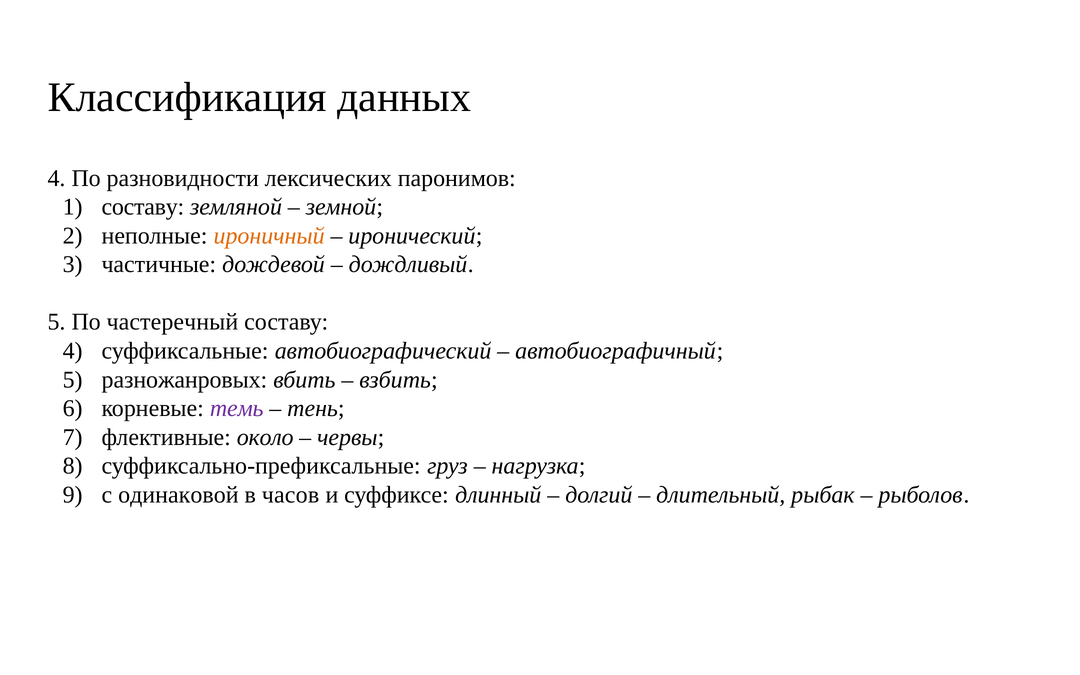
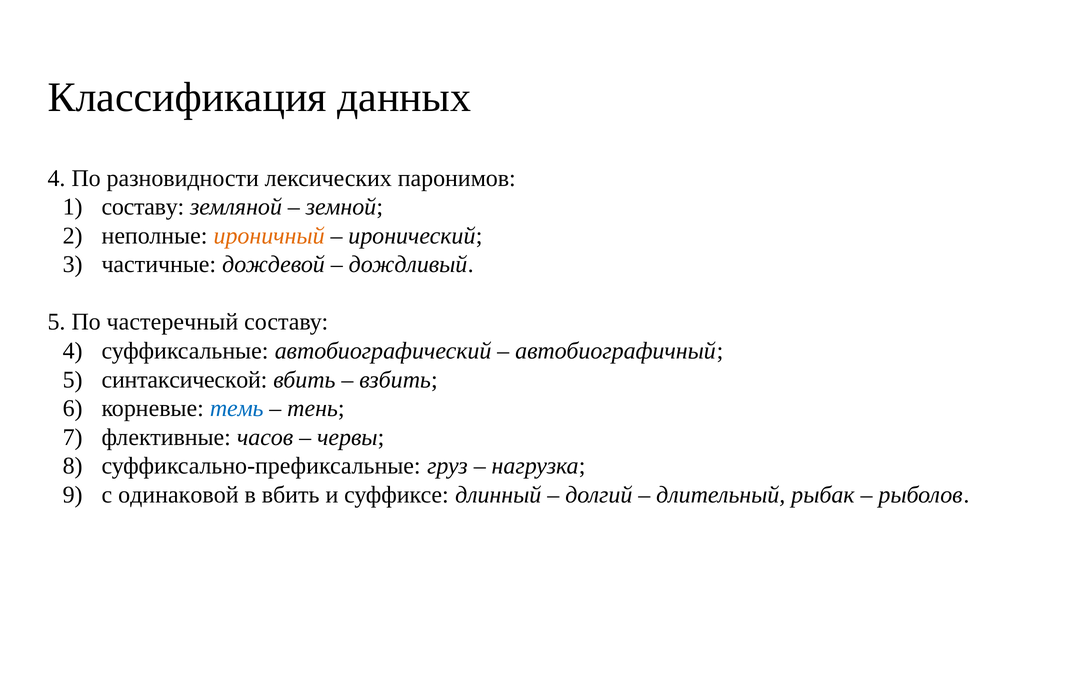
разножанровых: разножанровых -> синтаксической (184, 380)
темь colour: purple -> blue (237, 408)
около: около -> часов (265, 437)
в часов: часов -> вбить (291, 495)
